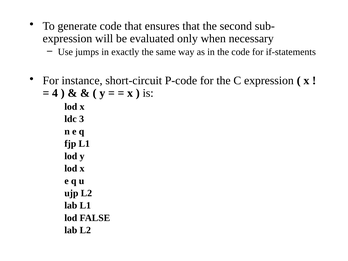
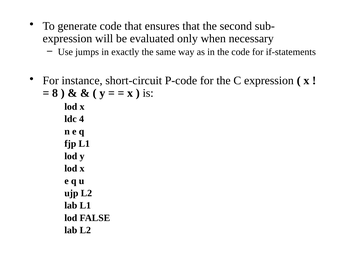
4: 4 -> 8 (55, 93)
3: 3 -> 4 (82, 119)
